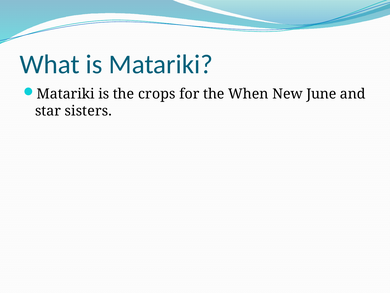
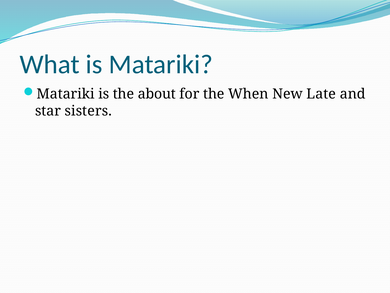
crops: crops -> about (157, 94)
June: June -> Late (321, 94)
